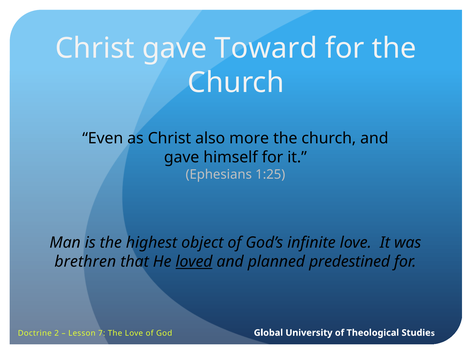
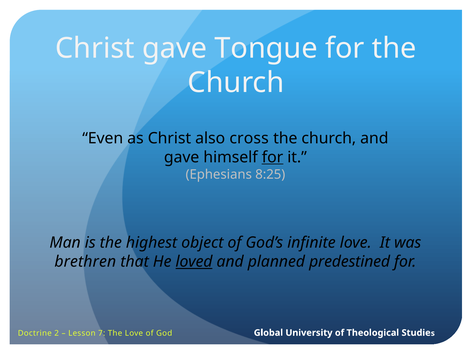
Toward: Toward -> Tongue (266, 48)
more: more -> cross (249, 138)
for underline: none -> present (272, 157)
1:25: 1:25 -> 8:25 (270, 174)
